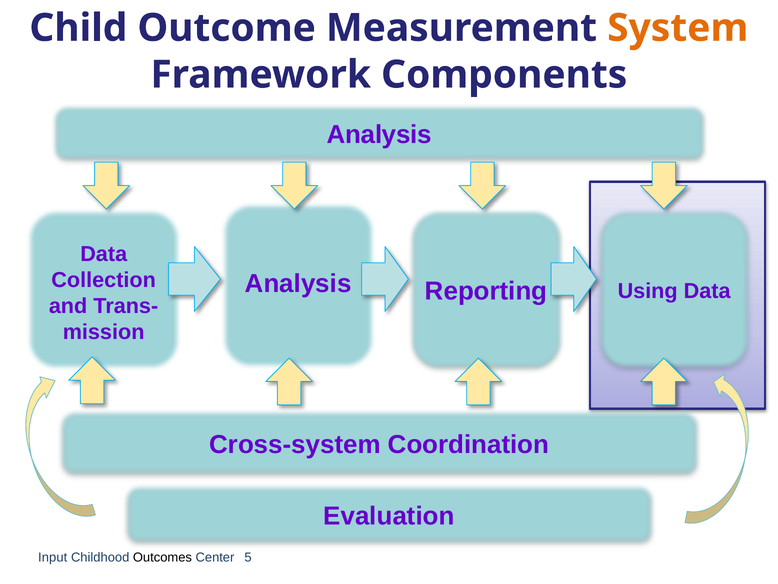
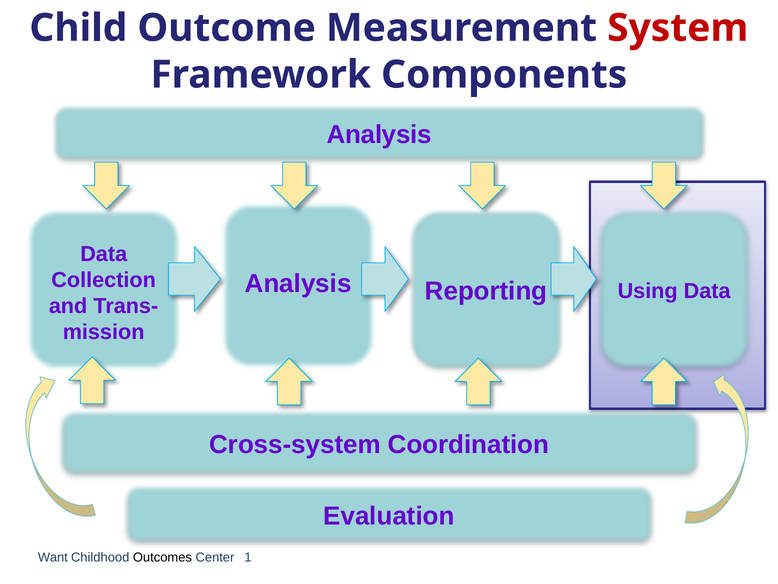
System colour: orange -> red (678, 28)
Input: Input -> Want (53, 557)
5: 5 -> 1 (248, 557)
